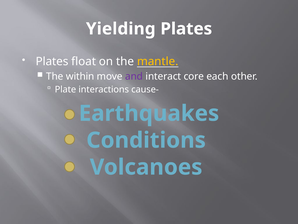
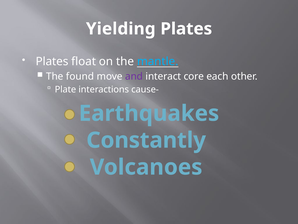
mantle colour: yellow -> light blue (158, 61)
within: within -> found (80, 76)
Conditions: Conditions -> Constantly (146, 140)
